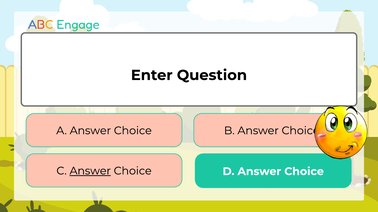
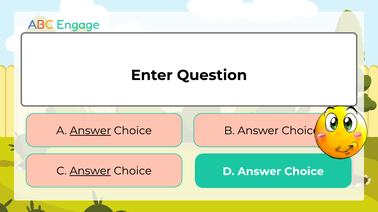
Answer underline: none -> present (90, 131)
